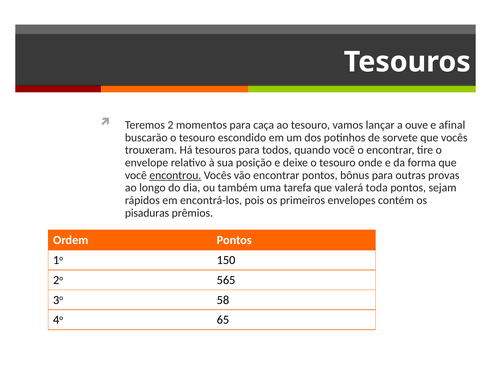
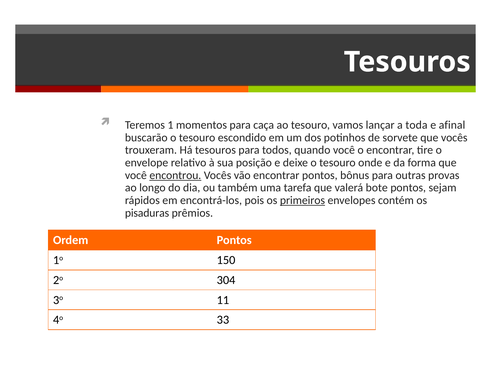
2: 2 -> 1 (170, 125)
ouve: ouve -> toda (416, 125)
toda: toda -> bote (377, 187)
primeiros underline: none -> present (302, 200)
565: 565 -> 304 (226, 279)
58: 58 -> 11 (223, 299)
65: 65 -> 33 (223, 319)
